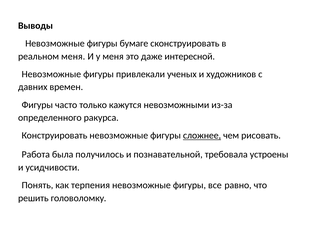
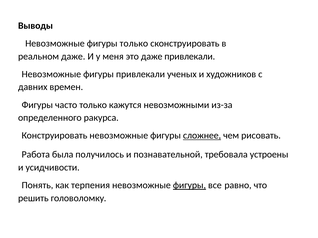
фигуры бумаге: бумаге -> только (134, 44)
реальном меня: меня -> даже (73, 56)
даже интересной: интересной -> привлекали (190, 56)
фигуры underline: none -> present (189, 186)
